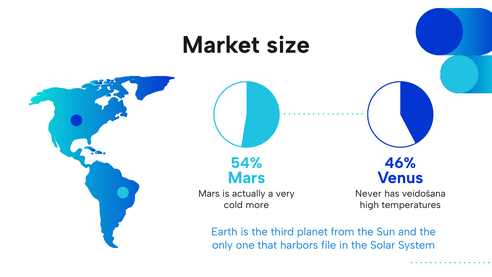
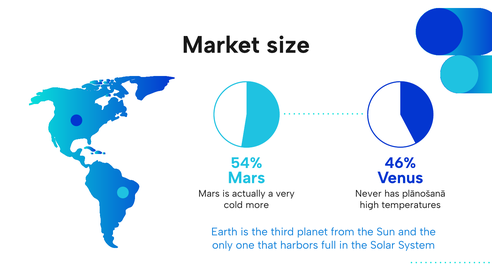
veidošana: veidošana -> plānošanā (424, 193)
file: file -> full (329, 245)
